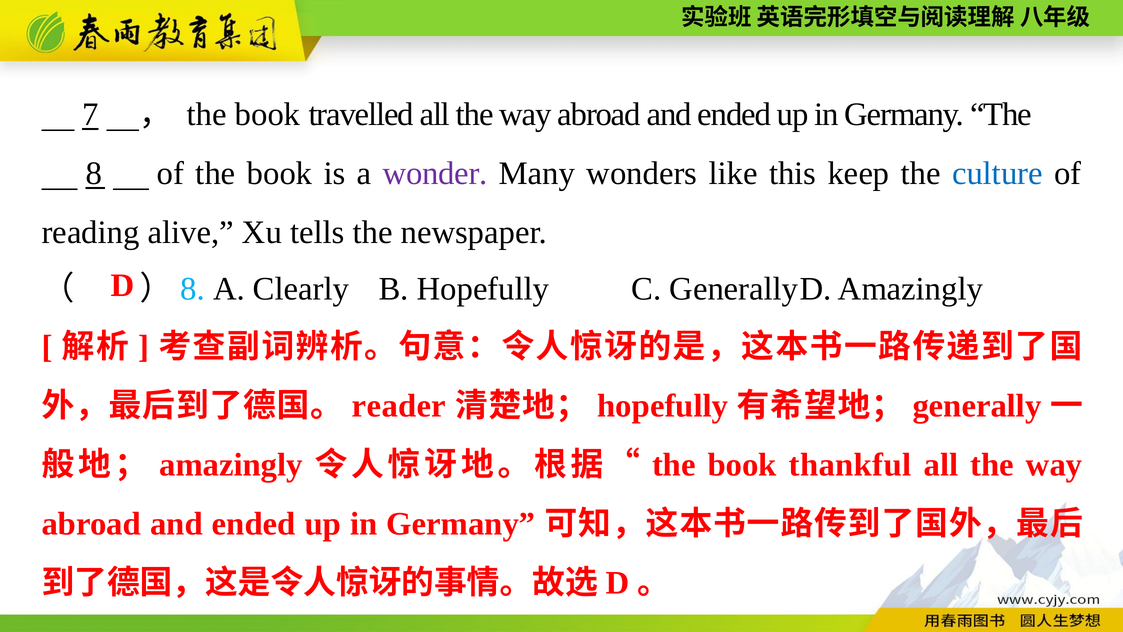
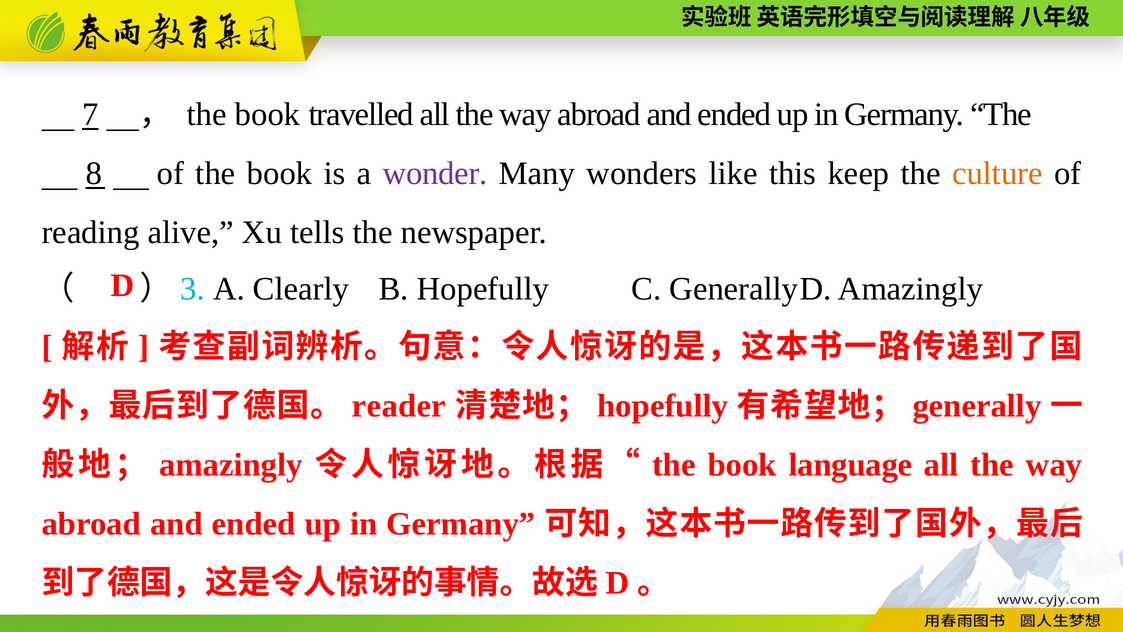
culture colour: blue -> orange (997, 174)
8: 8 -> 3 (193, 289)
thankful: thankful -> language (850, 465)
